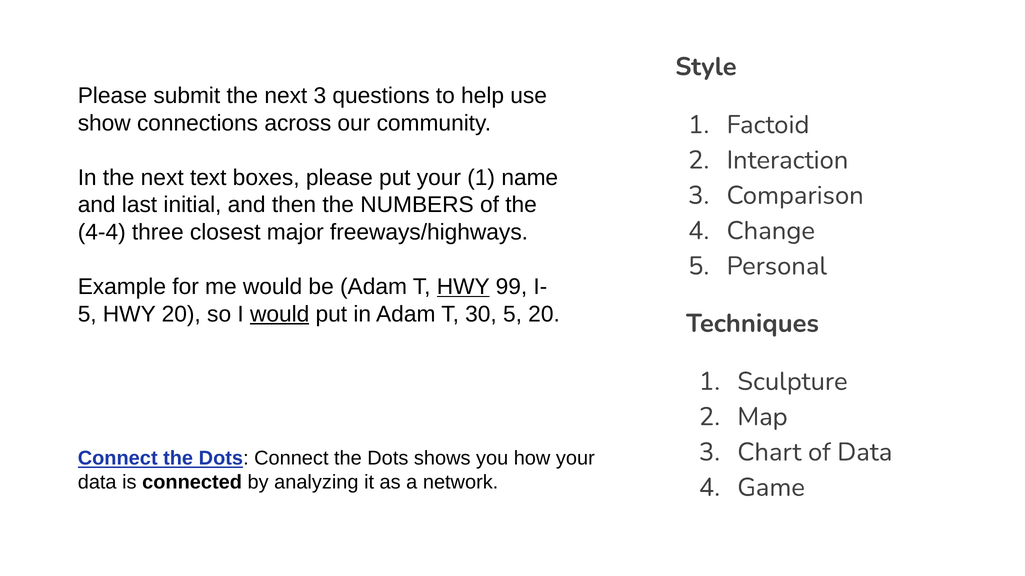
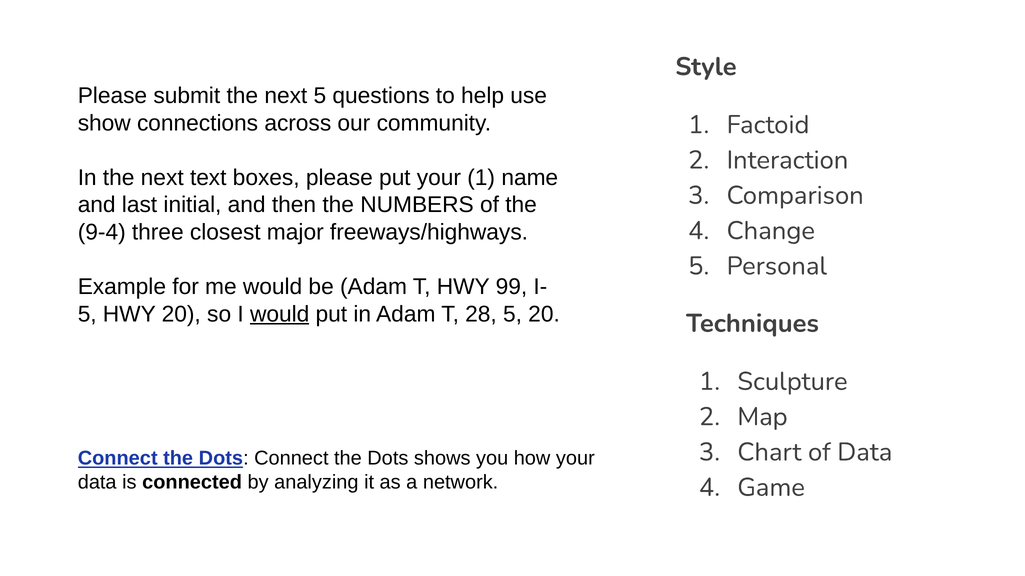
next 3: 3 -> 5 (320, 96)
4-4: 4-4 -> 9-4 (102, 232)
HWY underline: present -> none (463, 287)
30: 30 -> 28 (481, 314)
